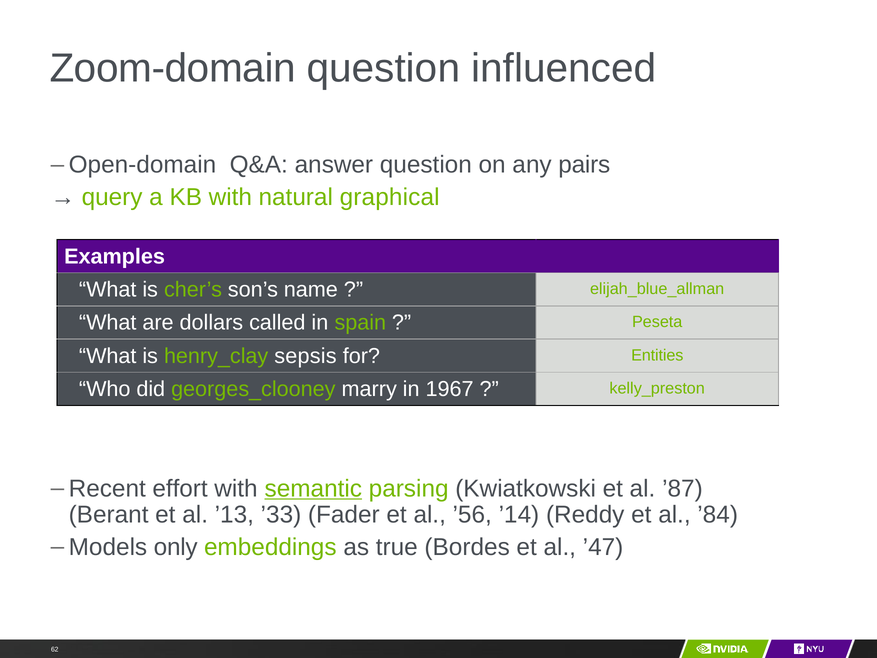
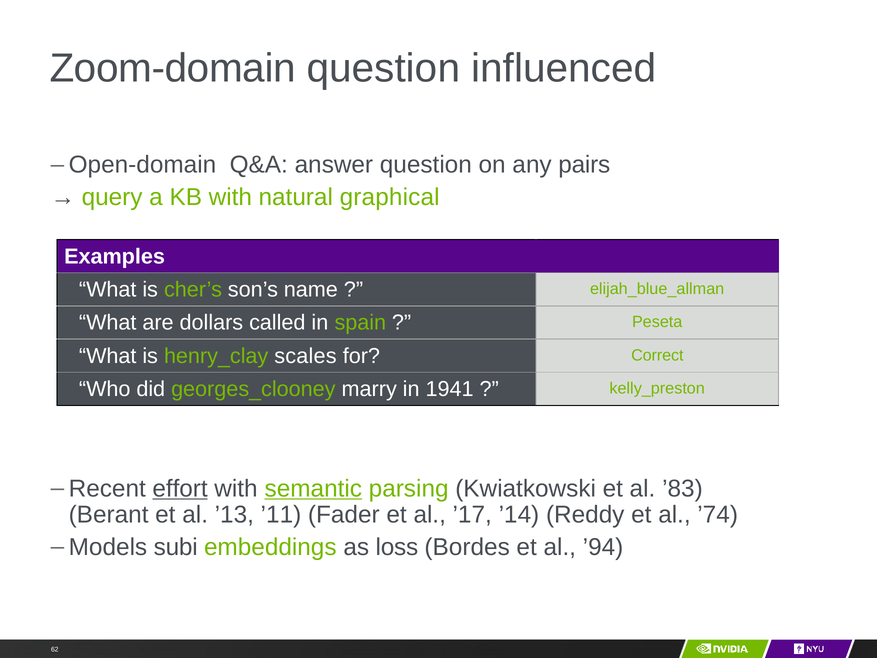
sepsis: sepsis -> scales (305, 356)
Entities: Entities -> Correct (657, 355)
1967: 1967 -> 1941 (450, 389)
effort underline: none -> present (180, 488)
’87: ’87 -> ’83 (682, 488)
’33: ’33 -> ’11 (281, 515)
’56: ’56 -> ’17 (472, 515)
’84: ’84 -> ’74 (718, 515)
only: only -> subi (176, 547)
true: true -> loss (397, 547)
’47: ’47 -> ’94 (603, 547)
